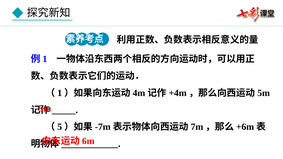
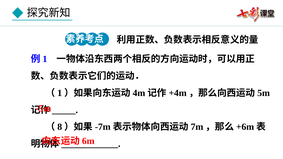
5: 5 -> 8 (60, 127)
